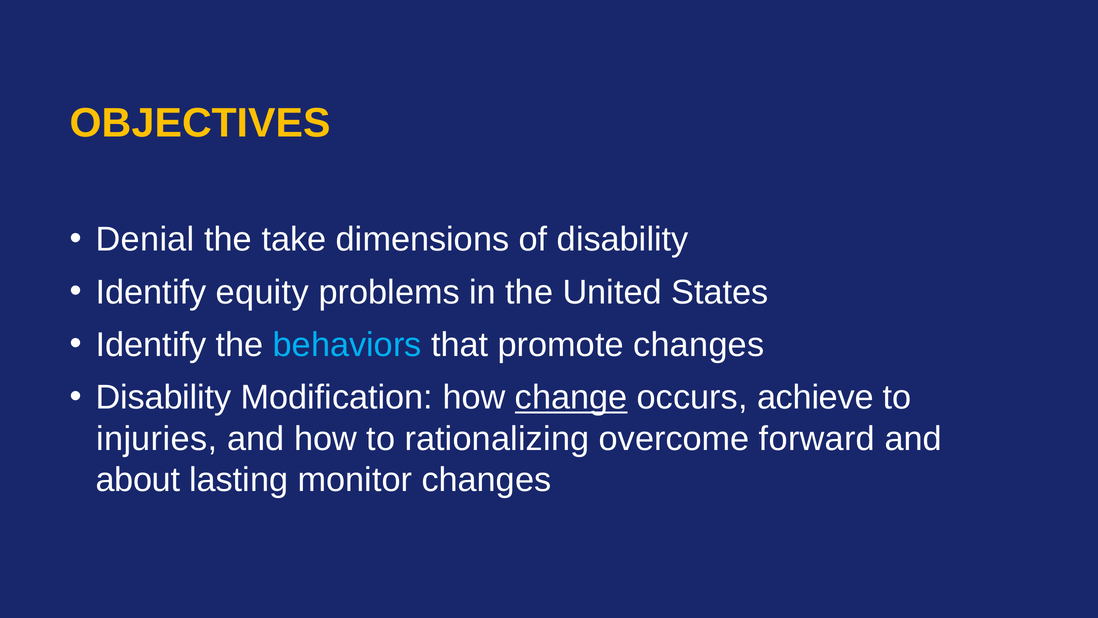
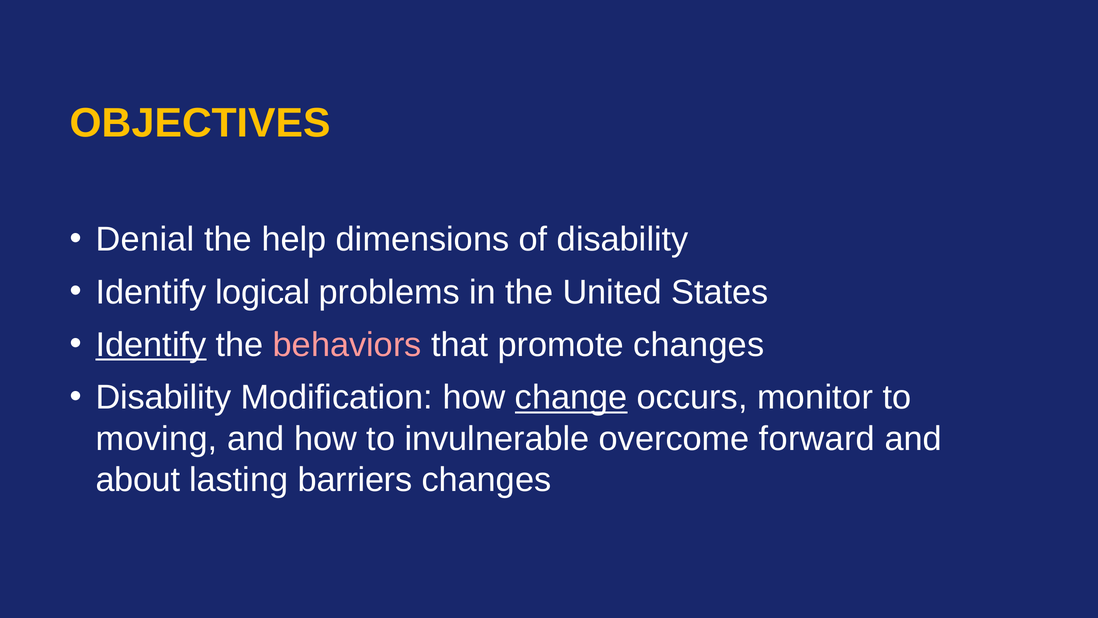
take: take -> help (294, 239)
equity: equity -> logical (263, 292)
Identify underline: none -> present (151, 345)
behaviors colour: light blue -> pink (347, 345)
achieve: achieve -> monitor (815, 397)
injuries: injuries -> moving (157, 439)
rationalizing: rationalizing -> invulnerable (497, 439)
monitor: monitor -> barriers (355, 480)
